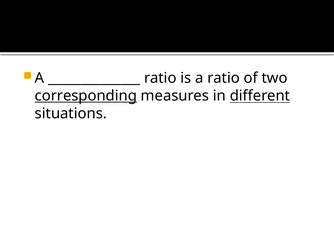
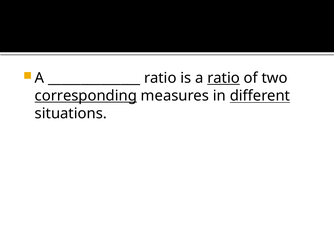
ratio underline: none -> present (224, 78)
